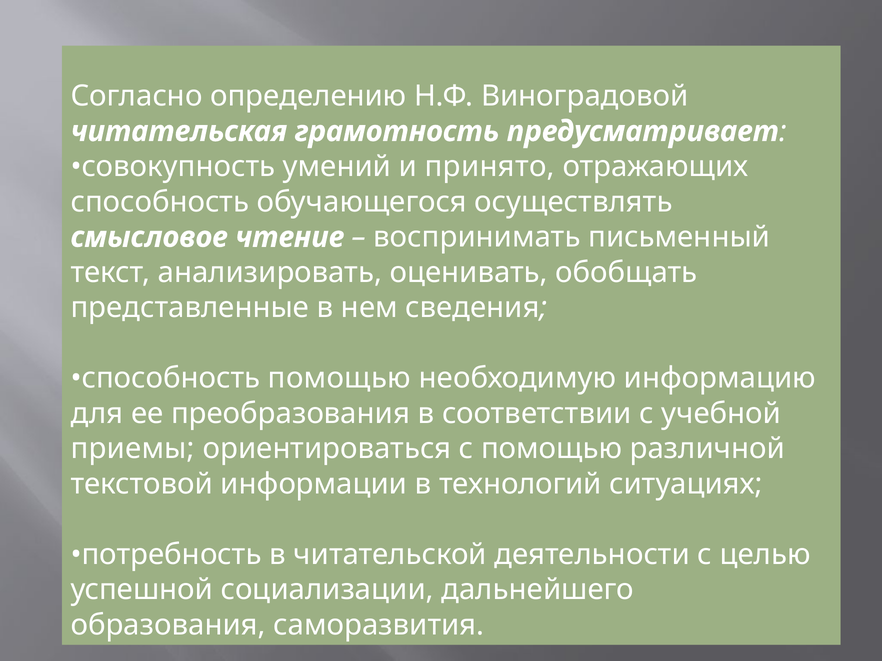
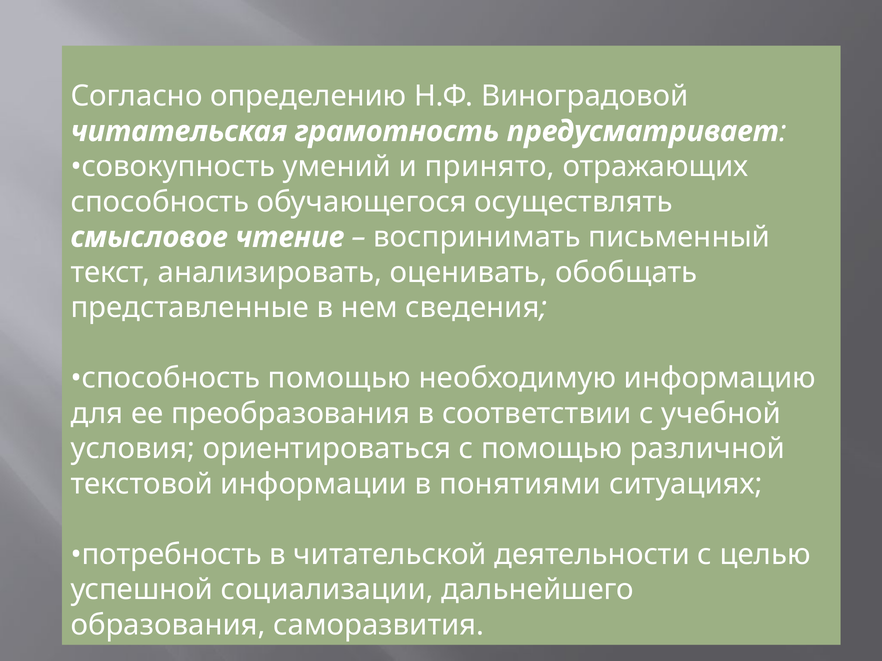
приемы: приемы -> условия (133, 449)
технологий: технологий -> понятиями (520, 484)
